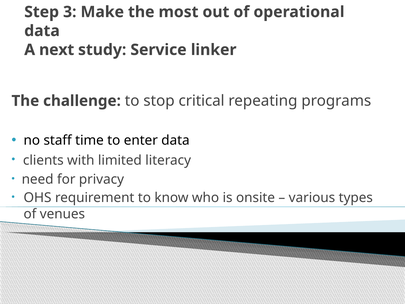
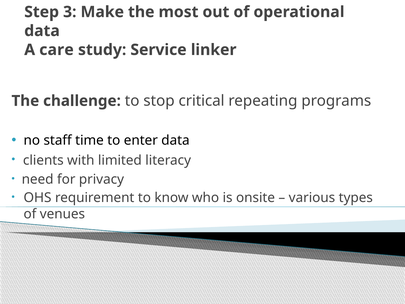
next: next -> care (56, 50)
